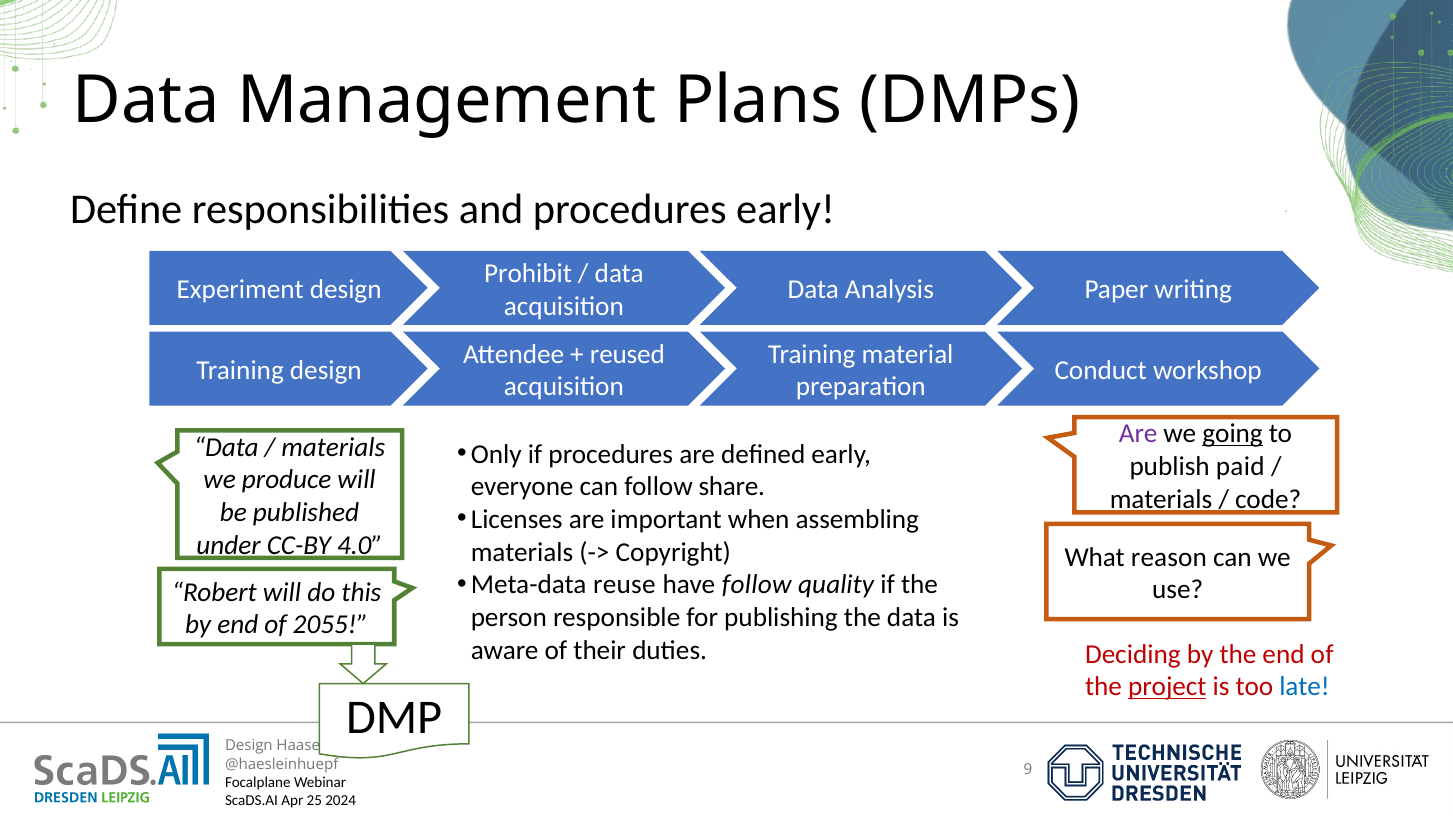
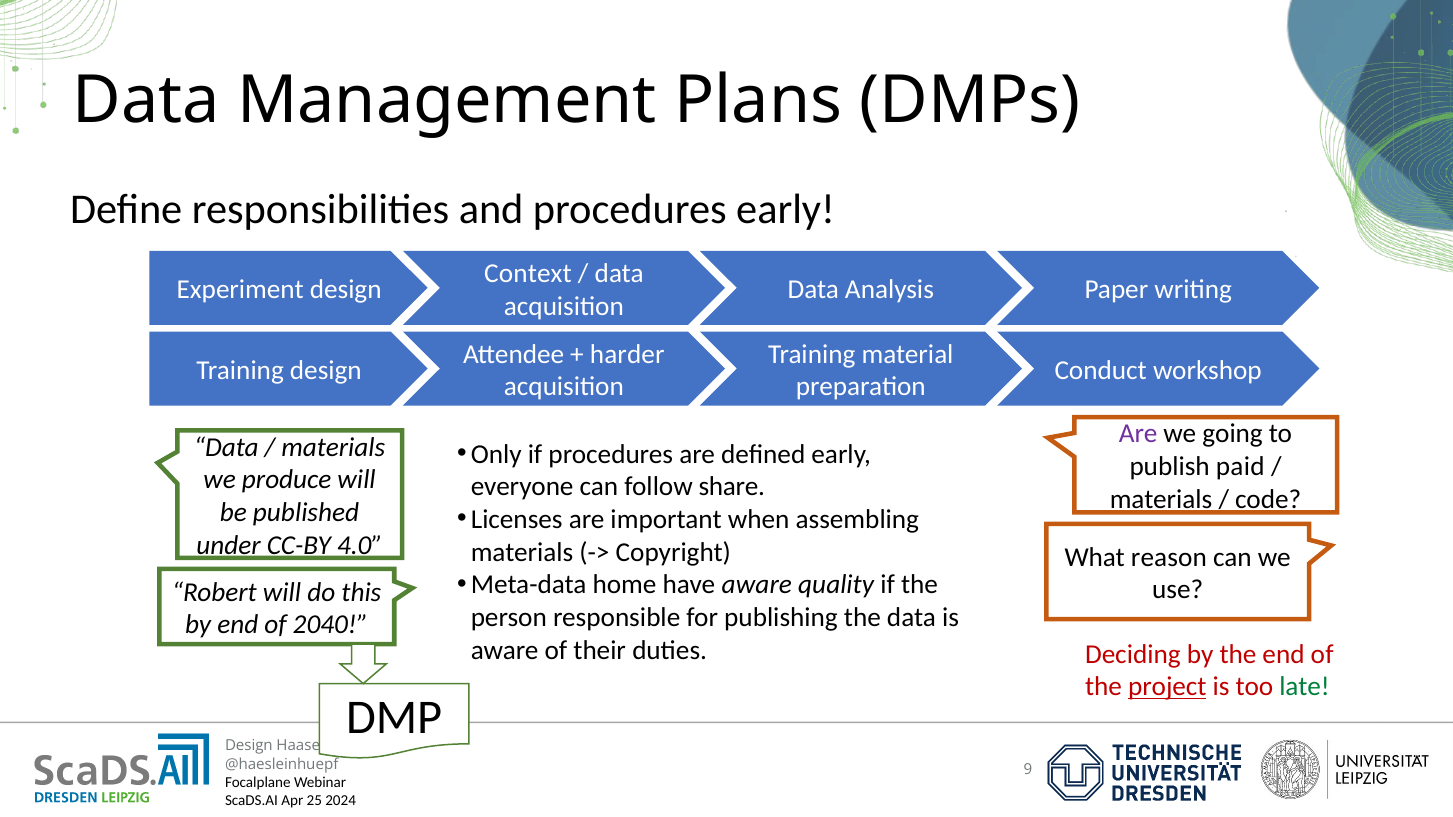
Prohibit: Prohibit -> Context (528, 274)
reused: reused -> harder (627, 354)
going underline: present -> none (1233, 434)
reuse: reuse -> home (625, 585)
have follow: follow -> aware (757, 585)
2055: 2055 -> 2040 (330, 625)
late colour: blue -> green (1305, 687)
